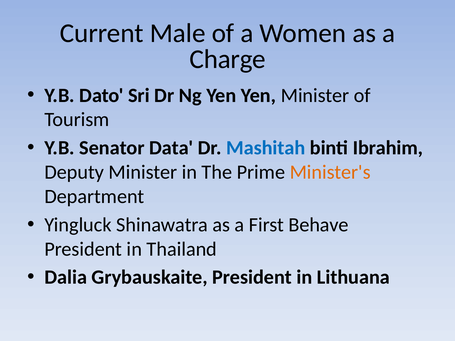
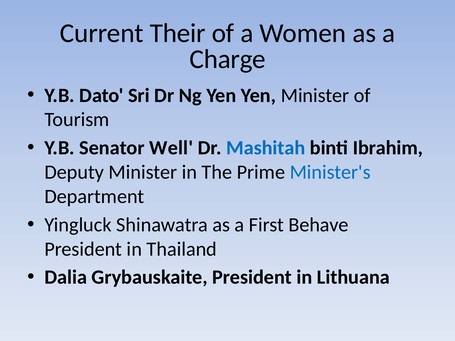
Male: Male -> Their (178, 33)
Data: Data -> Well (171, 148)
Minister's colour: orange -> blue (330, 172)
